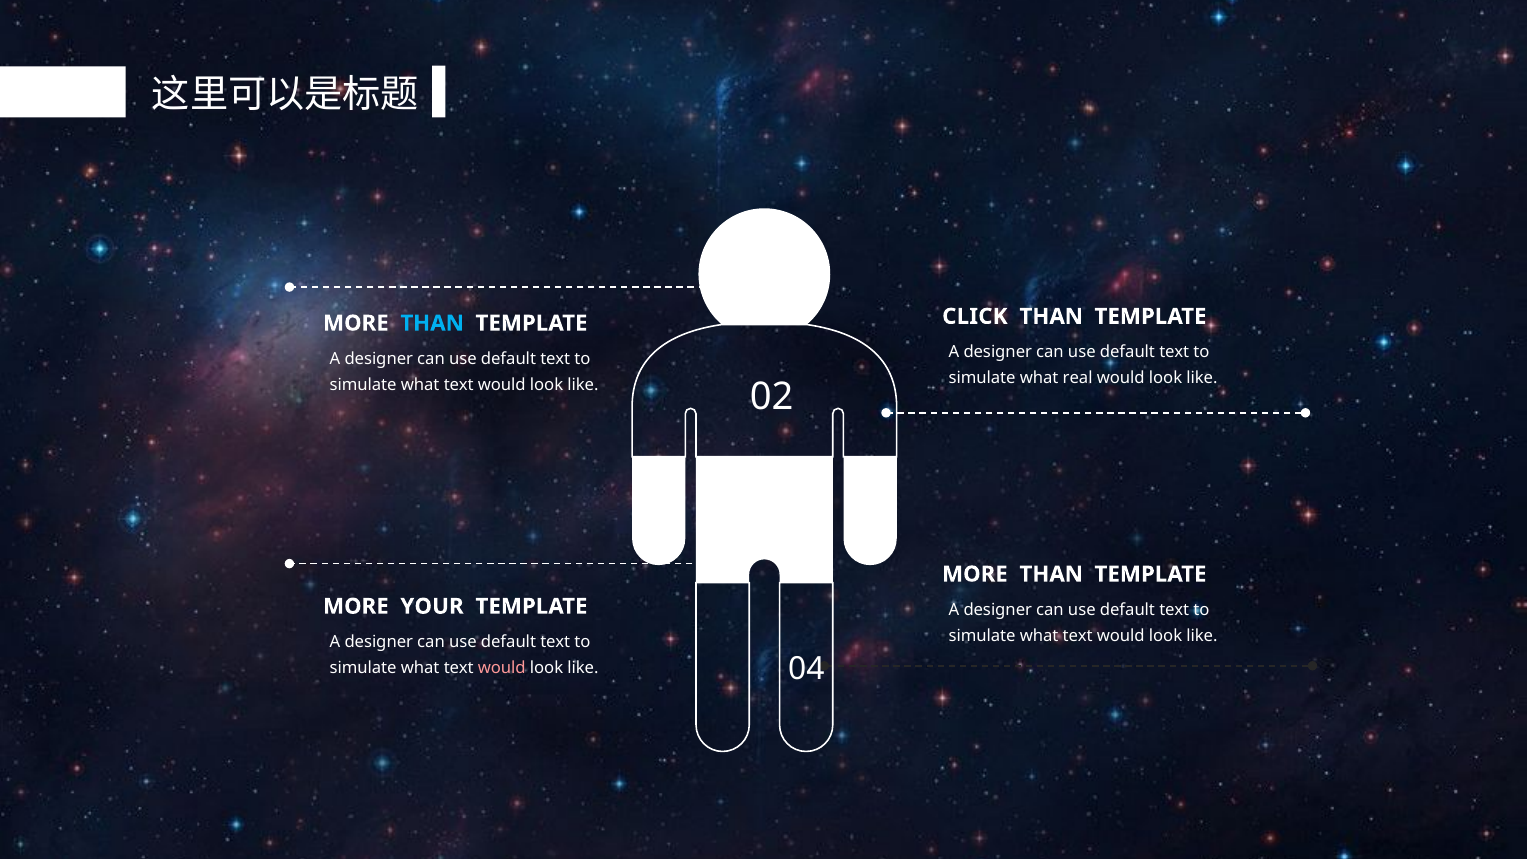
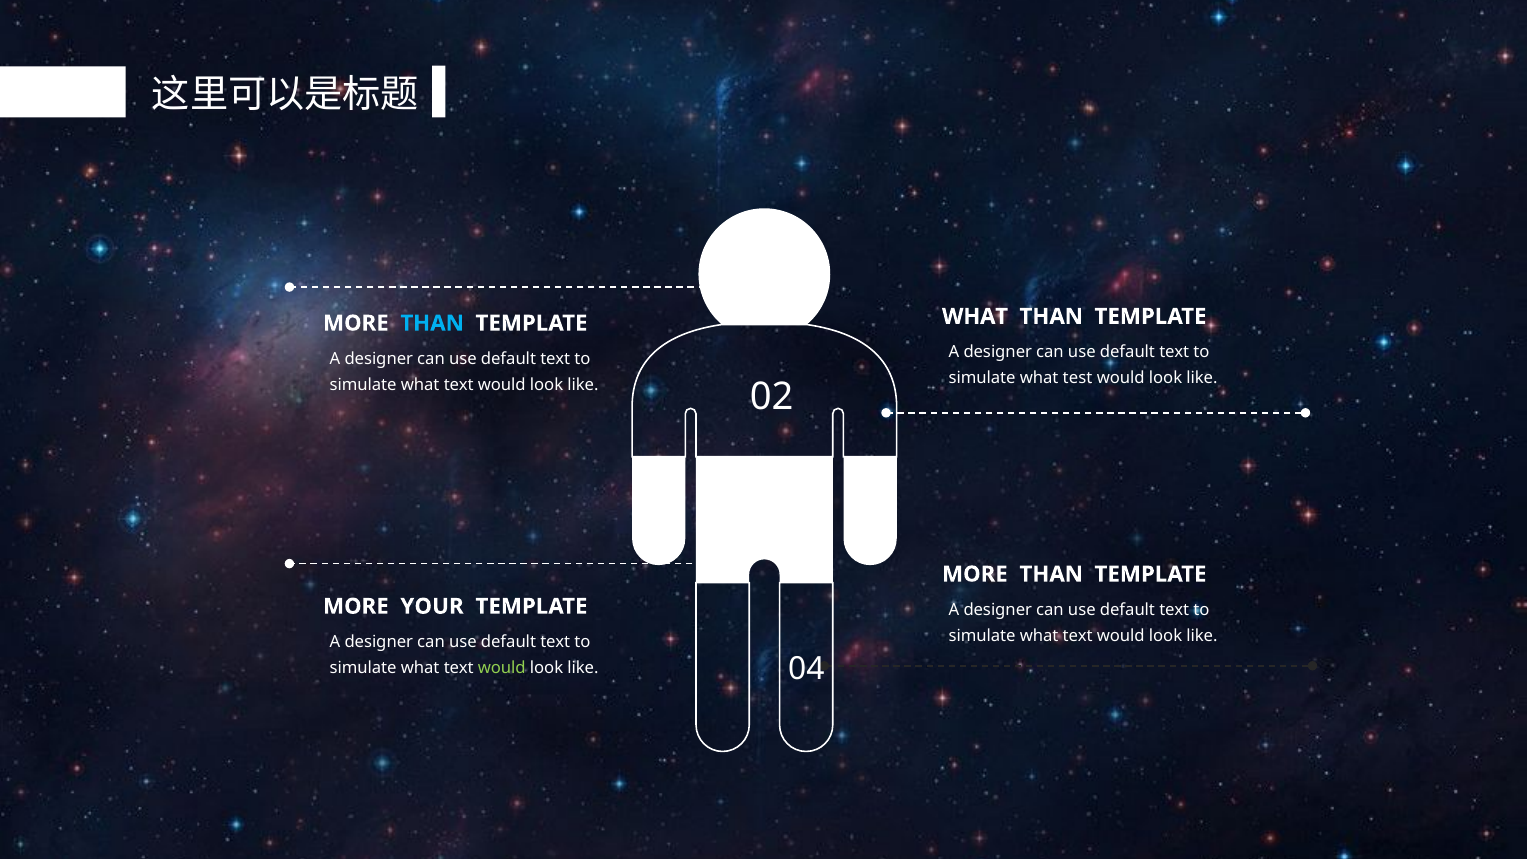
CLICK: CLICK -> WHAT (975, 316)
real: real -> test (1078, 378)
would colour: pink -> light green (502, 668)
